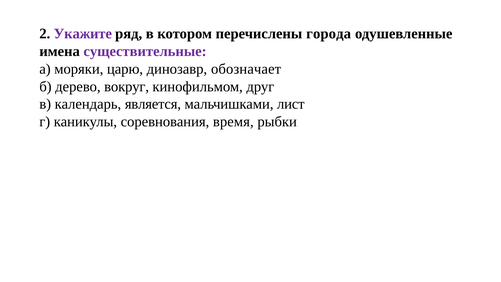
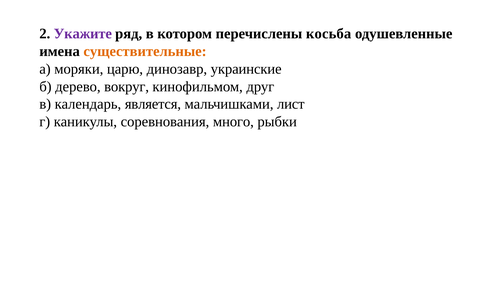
города: города -> косьба (329, 34)
существительные colour: purple -> orange (145, 51)
обозначает: обозначает -> украинские (246, 69)
время: время -> много (233, 122)
